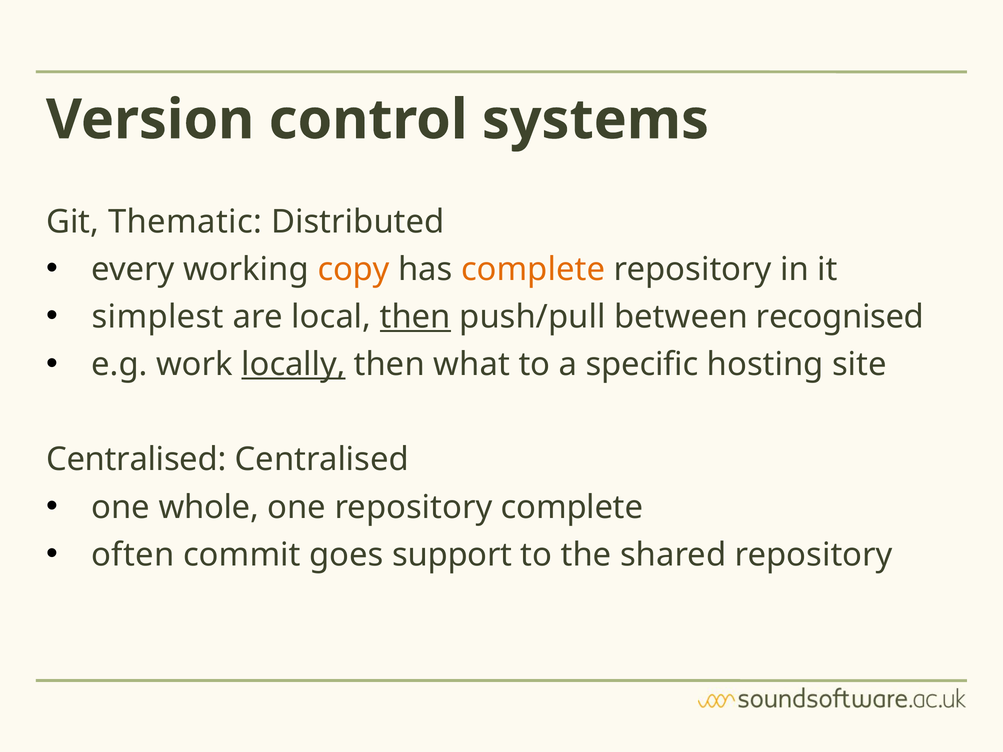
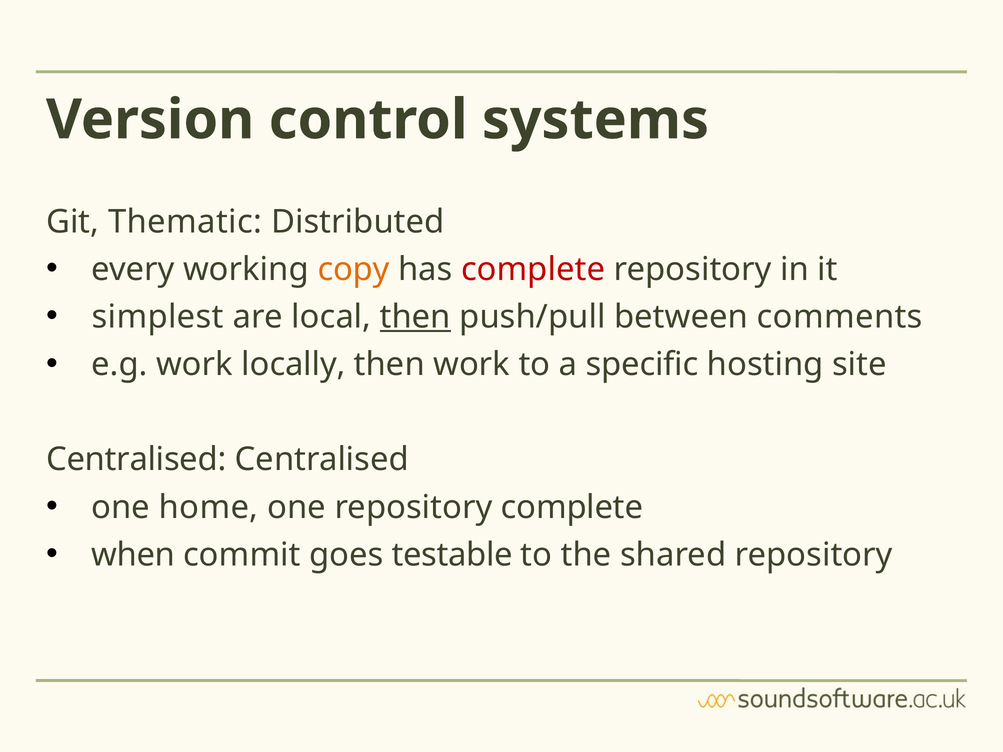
complete colour: orange -> red (533, 269)
recognised: recognised -> comments (840, 317)
locally underline: present -> none (293, 365)
then what: what -> work (472, 365)
whole: whole -> home (208, 507)
often: often -> when (133, 555)
support: support -> testable (452, 555)
